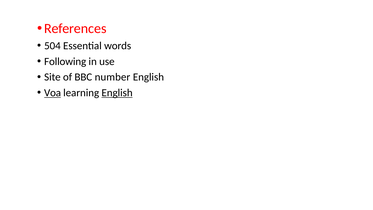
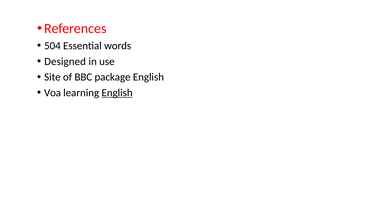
Following: Following -> Designed (65, 61)
number: number -> package (113, 77)
Voa underline: present -> none (53, 93)
